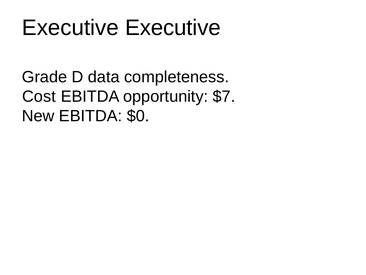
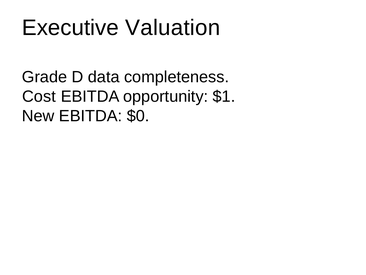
Executive Executive: Executive -> Valuation (173, 28)
$7: $7 -> $1 (224, 96)
